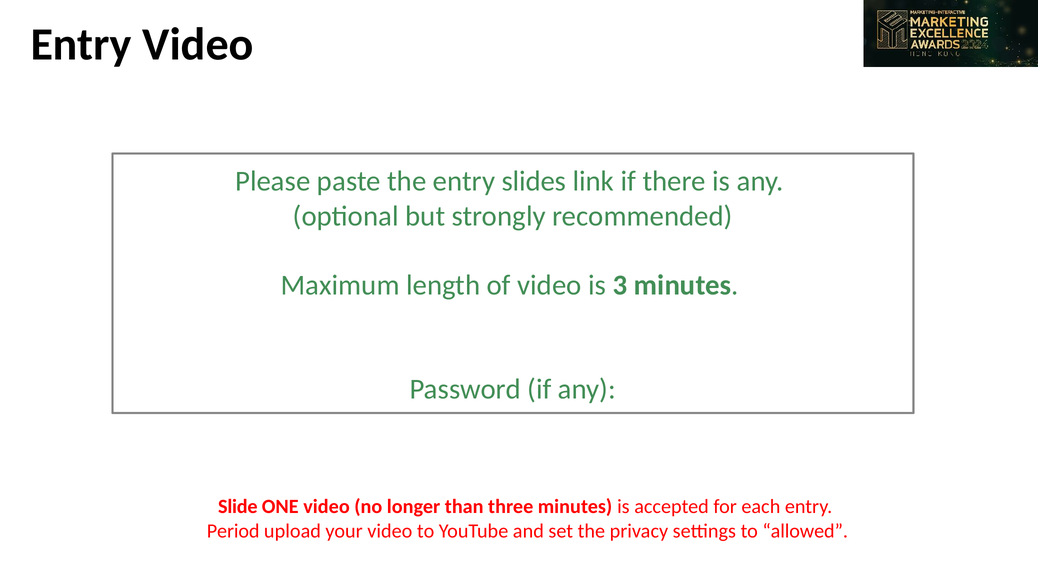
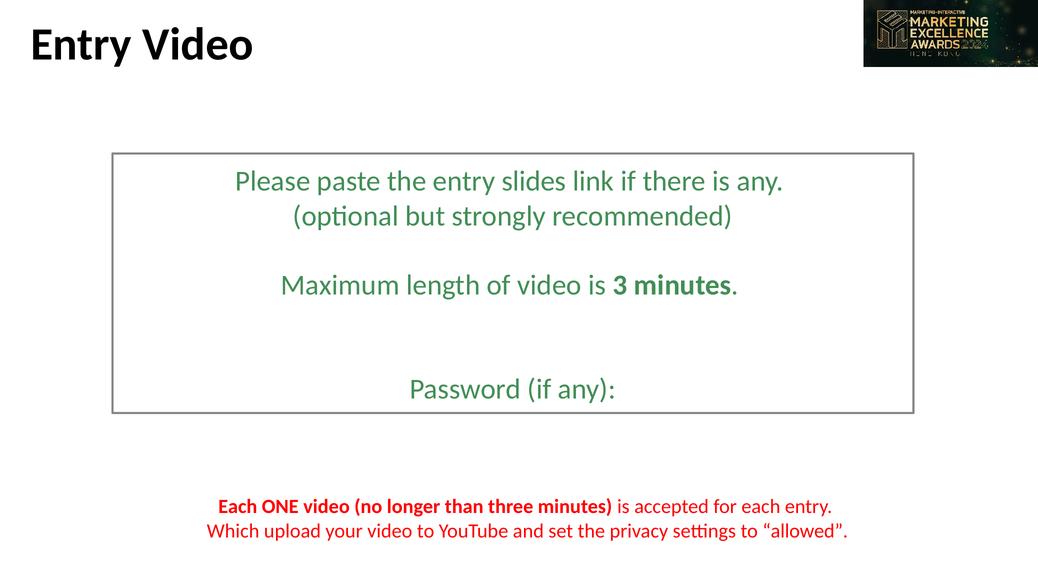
Slide: Slide -> Each (238, 507)
Period: Period -> Which (233, 531)
